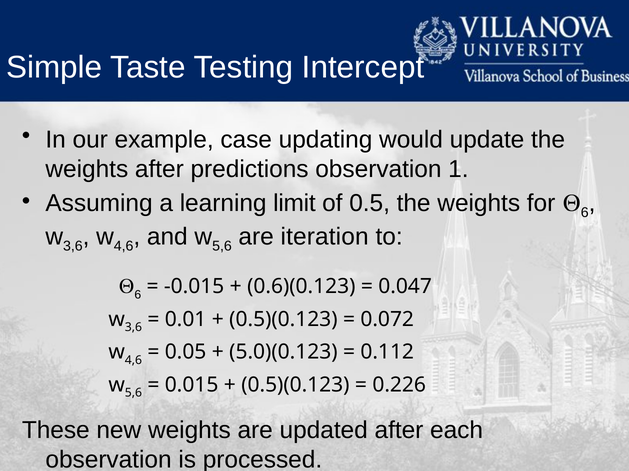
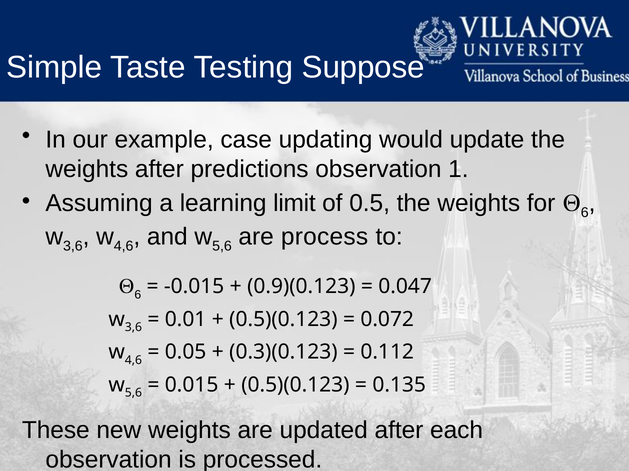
Intercept: Intercept -> Suppose (363, 68)
iteration: iteration -> process (325, 237)
0.6)(0.123: 0.6)(0.123 -> 0.9)(0.123 (301, 287)
5.0)(0.123: 5.0)(0.123 -> 0.3)(0.123 (283, 353)
0.226: 0.226 -> 0.135 (399, 385)
